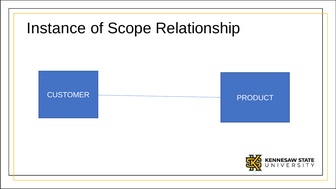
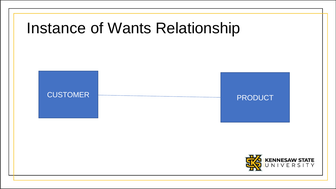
Scope: Scope -> Wants (130, 28)
